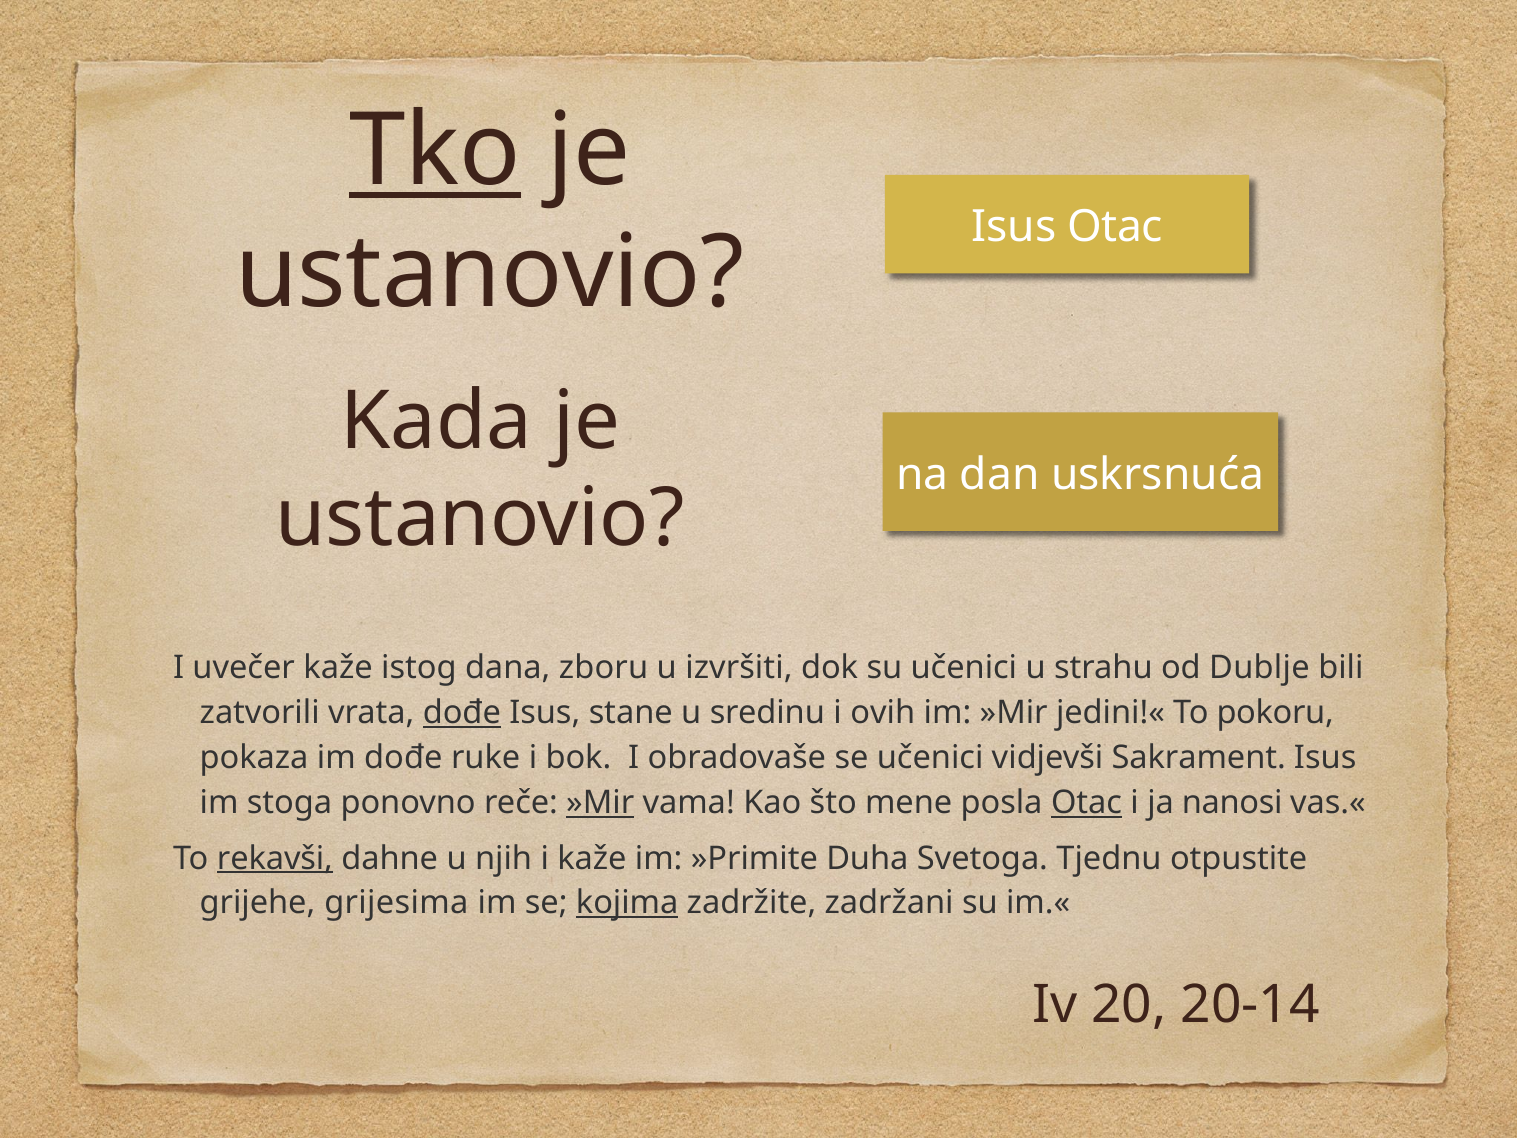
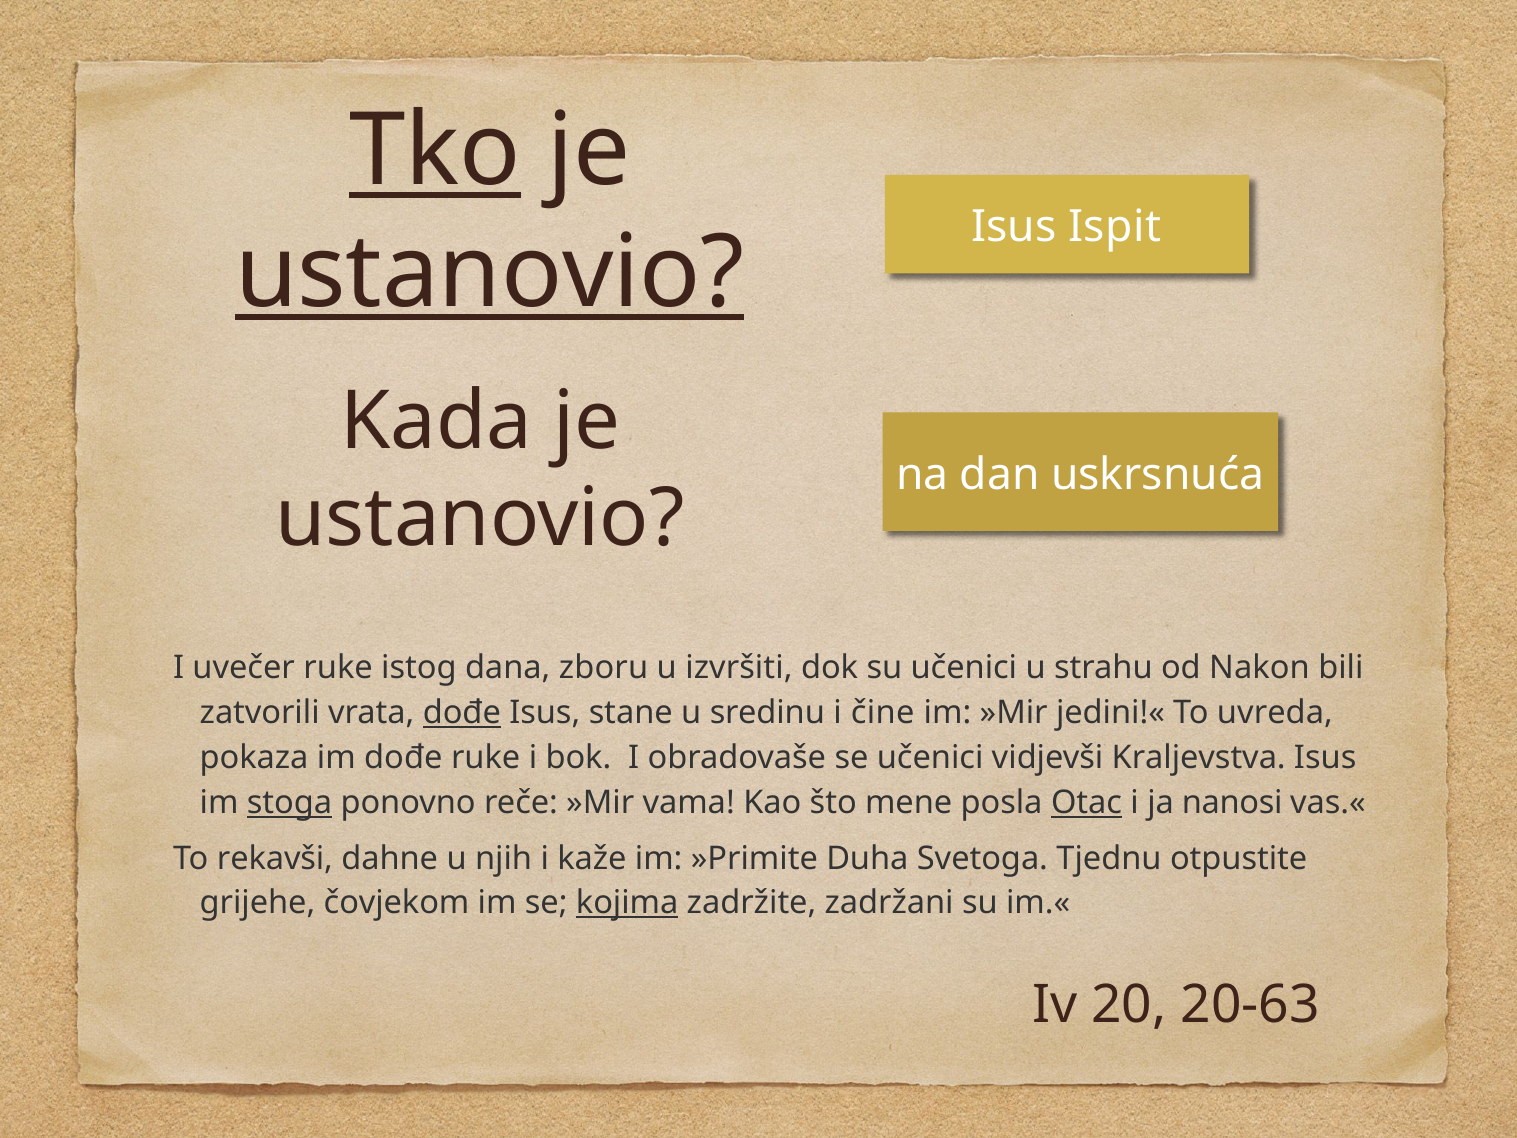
Isus Otac: Otac -> Ispit (1115, 227)
ustanovio underline: none -> present (490, 273)
uvečer kaže: kaže -> ruke (338, 668)
Dublje: Dublje -> Nakon (1260, 668)
ovih: ovih -> čine (883, 713)
pokoru: pokoru -> uvreda (1275, 713)
Sakrament: Sakrament -> Kraljevstva (1199, 758)
stoga underline: none -> present (289, 803)
»Mir underline: present -> none (600, 803)
rekavši underline: present -> none (275, 858)
grijesima: grijesima -> čovjekom (397, 903)
20-14: 20-14 -> 20-63 (1250, 1005)
